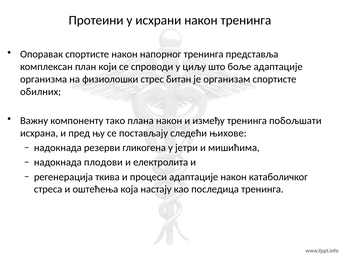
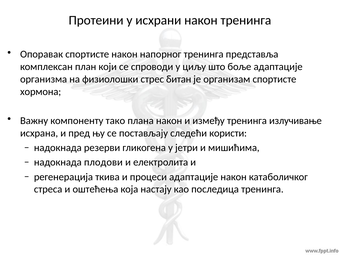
обилних: обилних -> хормона (41, 92)
побољшати: побољшати -> излучивање (295, 121)
њихове: њихове -> користи (228, 133)
